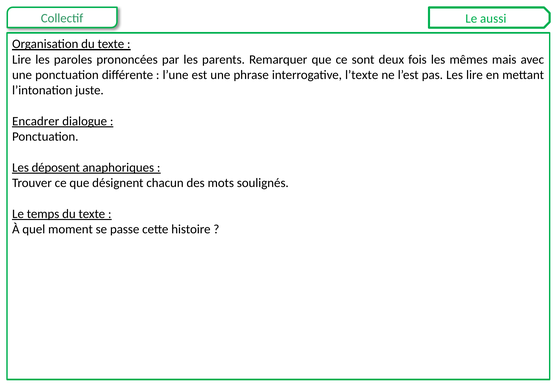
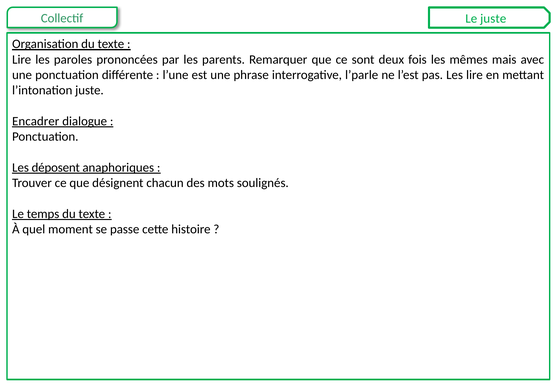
Le aussi: aussi -> juste (493, 19)
l’texte: l’texte -> l’parle (362, 75)
